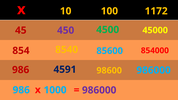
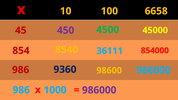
1172: 1172 -> 6658 (156, 11)
85600: 85600 -> 36111 (110, 51)
4591: 4591 -> 9360 (65, 70)
